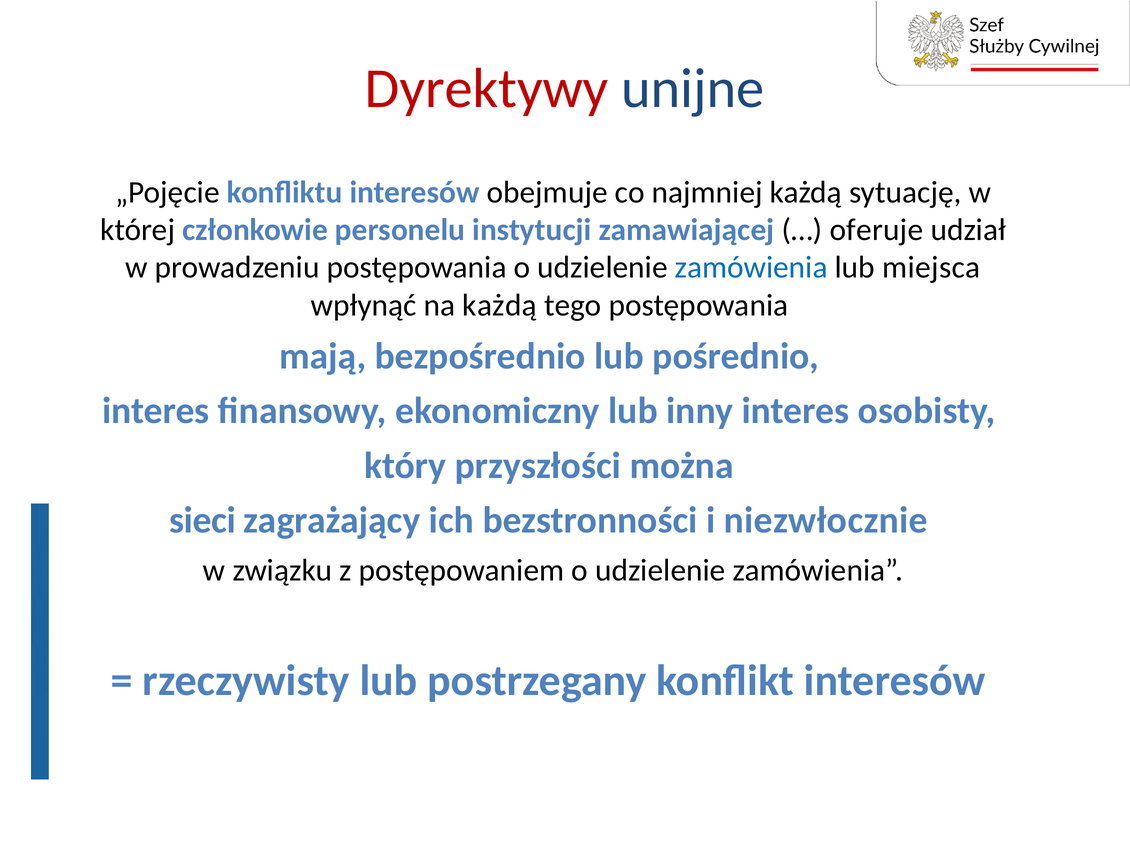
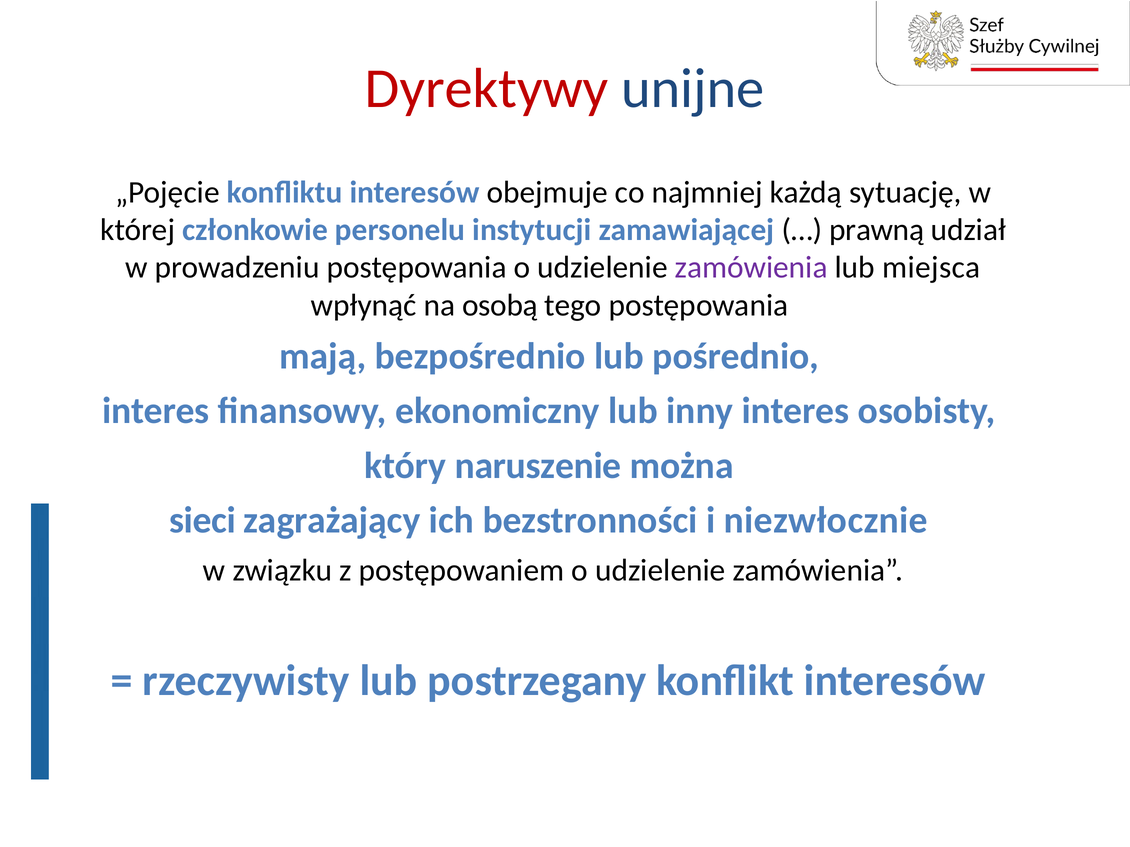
oferuje: oferuje -> prawną (877, 230)
zamówienia colour: blue -> purple (751, 268)
na każdą: każdą -> osobą (500, 305)
przyszłości: przyszłości -> naruszenie (538, 466)
